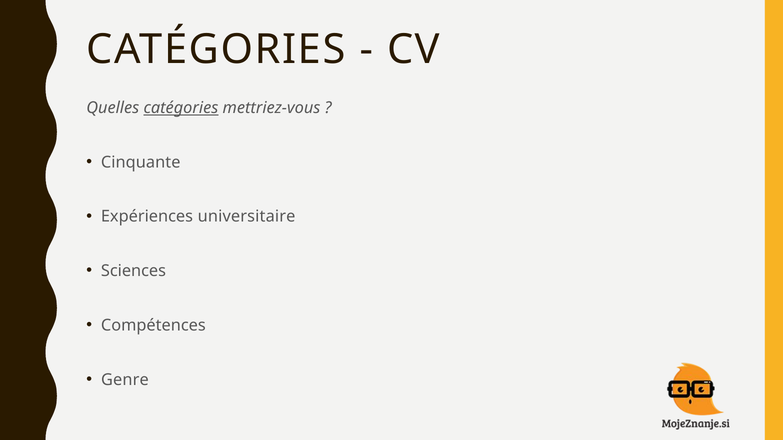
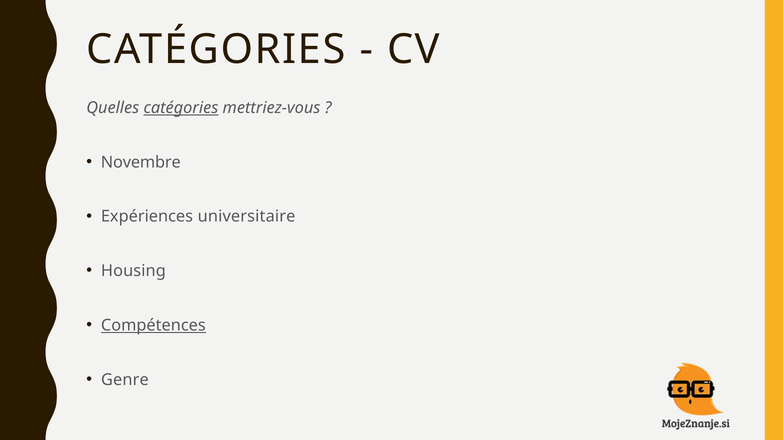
Cinquante: Cinquante -> Novembre (141, 162)
Sciences: Sciences -> Housing (133, 271)
Compétences underline: none -> present (153, 326)
